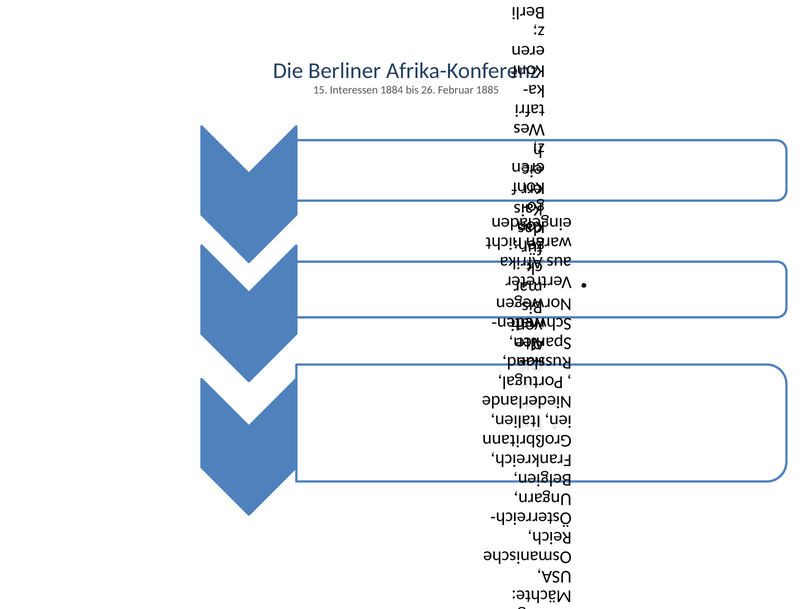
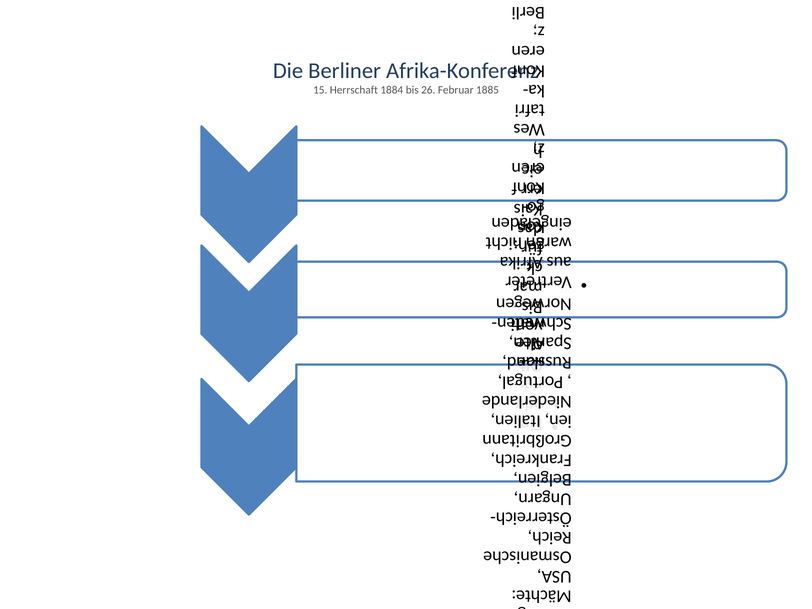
Interessen: Interessen -> Herrschaft (354, 90)
